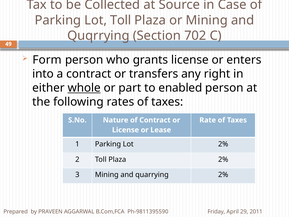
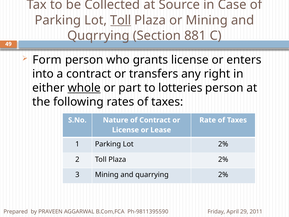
Toll underline: none -> present (121, 20)
702: 702 -> 881 (195, 36)
enabled: enabled -> lotteries (180, 88)
